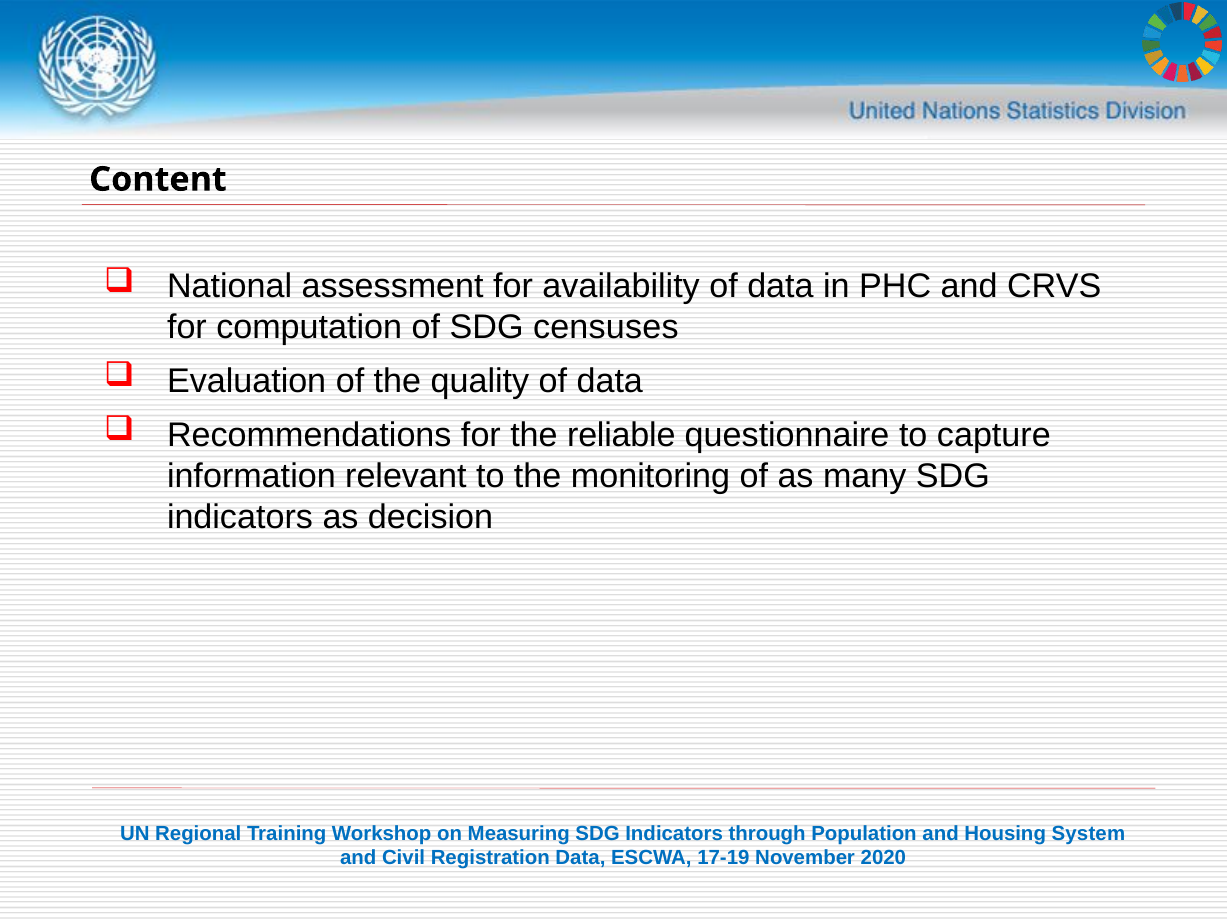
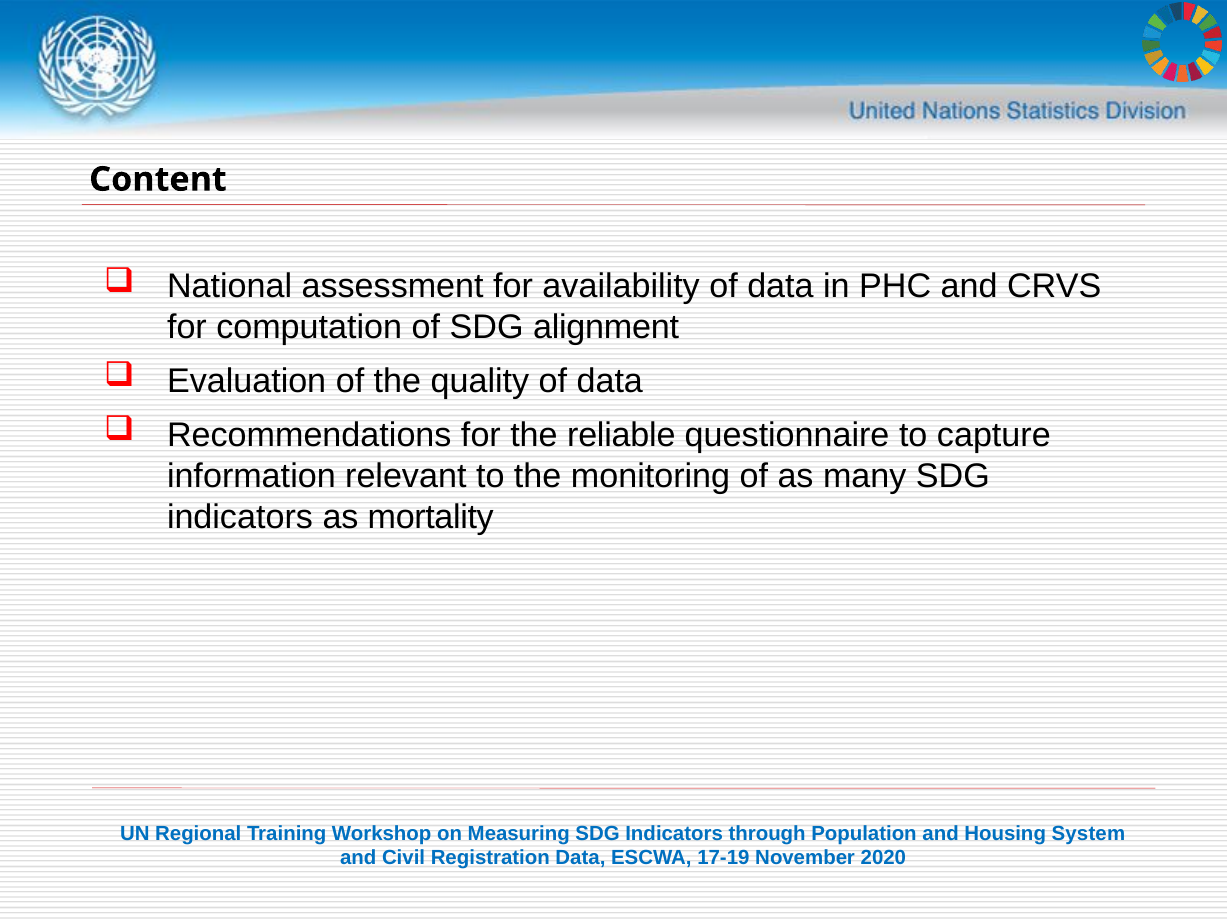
censuses: censuses -> alignment (606, 327)
decision: decision -> mortality (431, 516)
